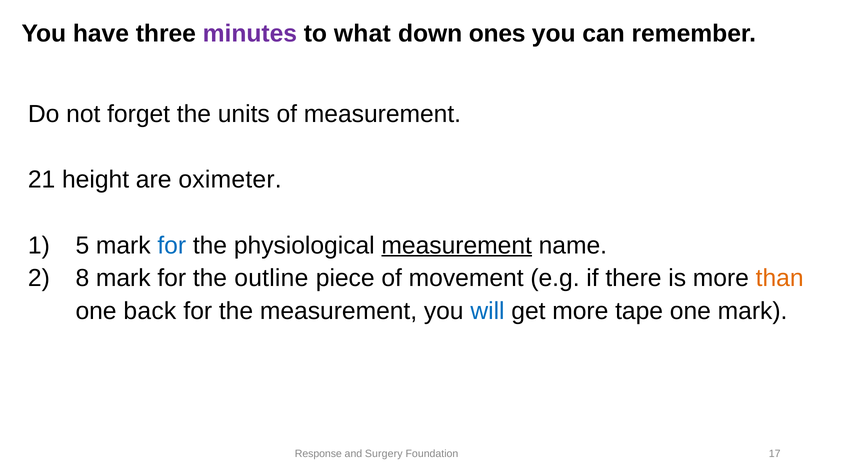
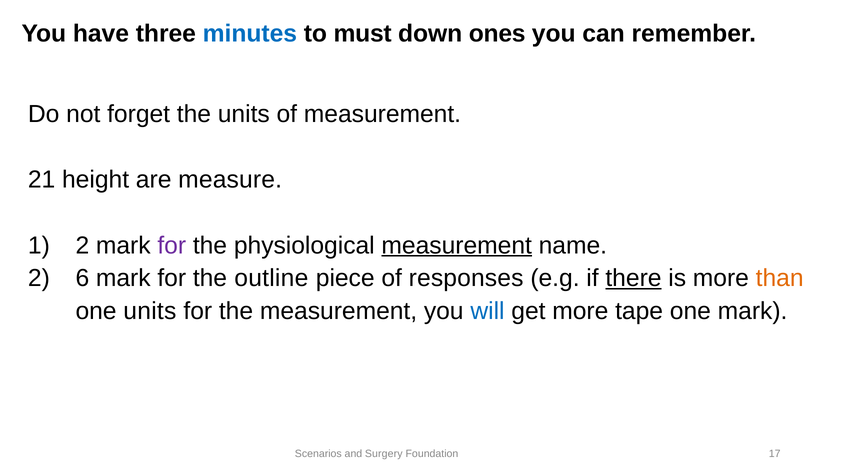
minutes colour: purple -> blue (250, 34)
what: what -> must (363, 34)
oximeter: oximeter -> measure (230, 180)
1 5: 5 -> 2 (82, 246)
for colour: blue -> purple (172, 246)
8: 8 -> 6 (82, 278)
movement: movement -> responses (466, 278)
there underline: none -> present (633, 278)
one back: back -> units (150, 311)
Response: Response -> Scenarios (318, 454)
